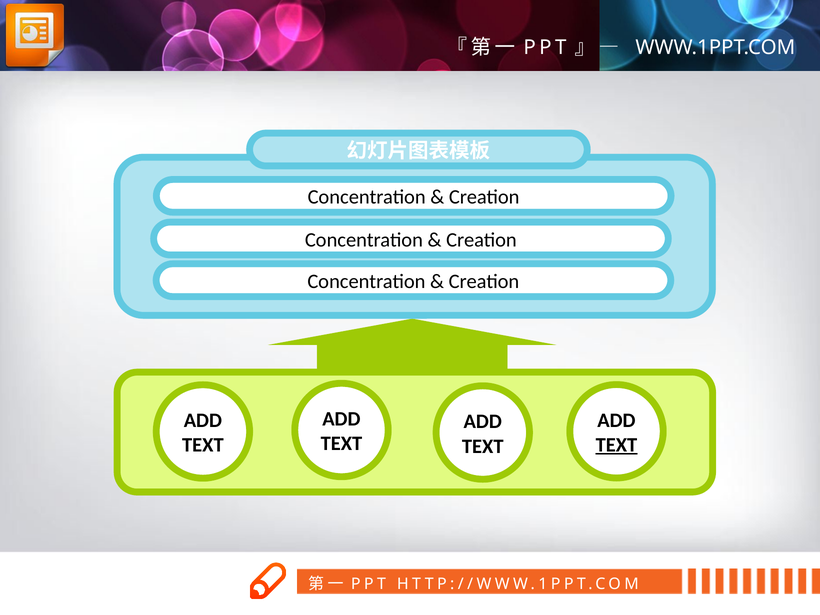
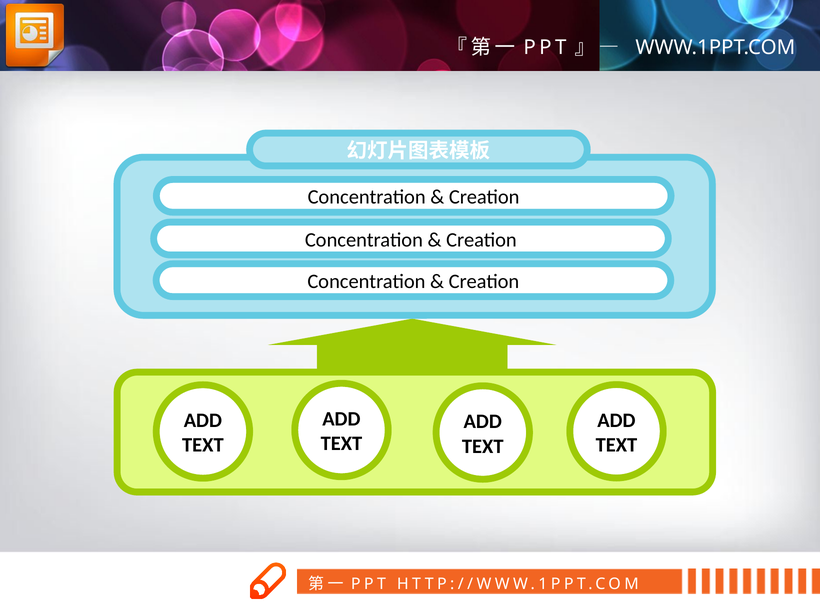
TEXT underline: present -> none (616, 445)
